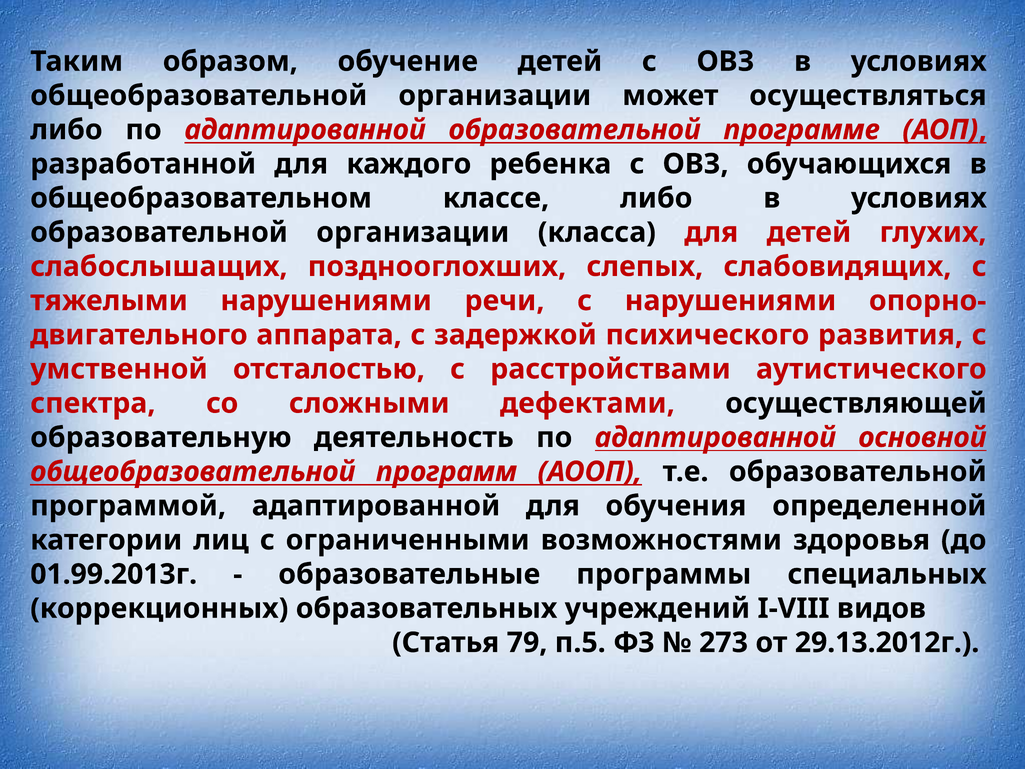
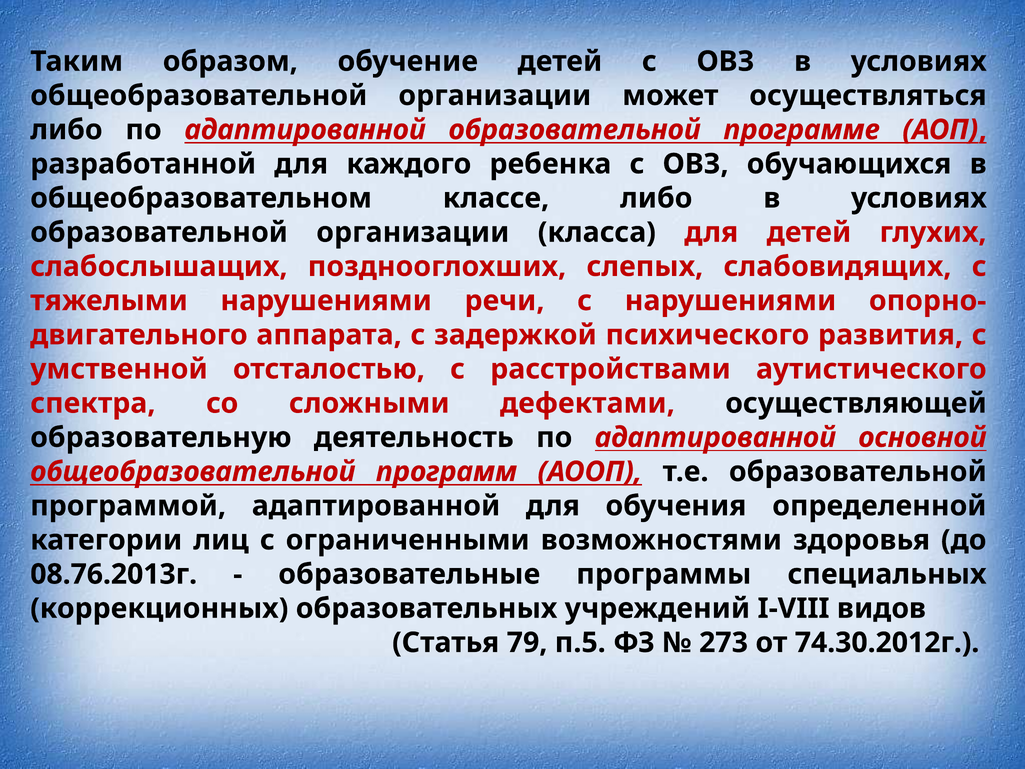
01.99.2013г: 01.99.2013г -> 08.76.2013г (114, 574)
29.13.2012г: 29.13.2012г -> 74.30.2012г (887, 642)
